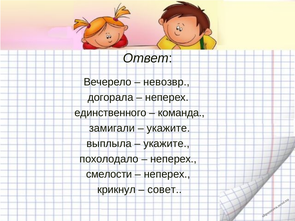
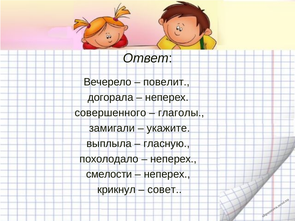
невозвр: невозвр -> повелит (167, 82)
единственного: единственного -> совершенного (110, 113)
команда: команда -> глаголы (181, 113)
укажите: укажите -> гласную (167, 144)
